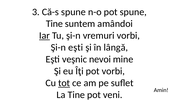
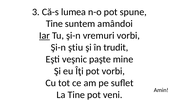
Că-s spune: spune -> lumea (74, 12)
Şi-n eşti: eşti -> ştiu (76, 48)
lângă: lângă -> trudit (116, 48)
nevoi: nevoi -> paşte (100, 60)
tot underline: present -> none (64, 84)
